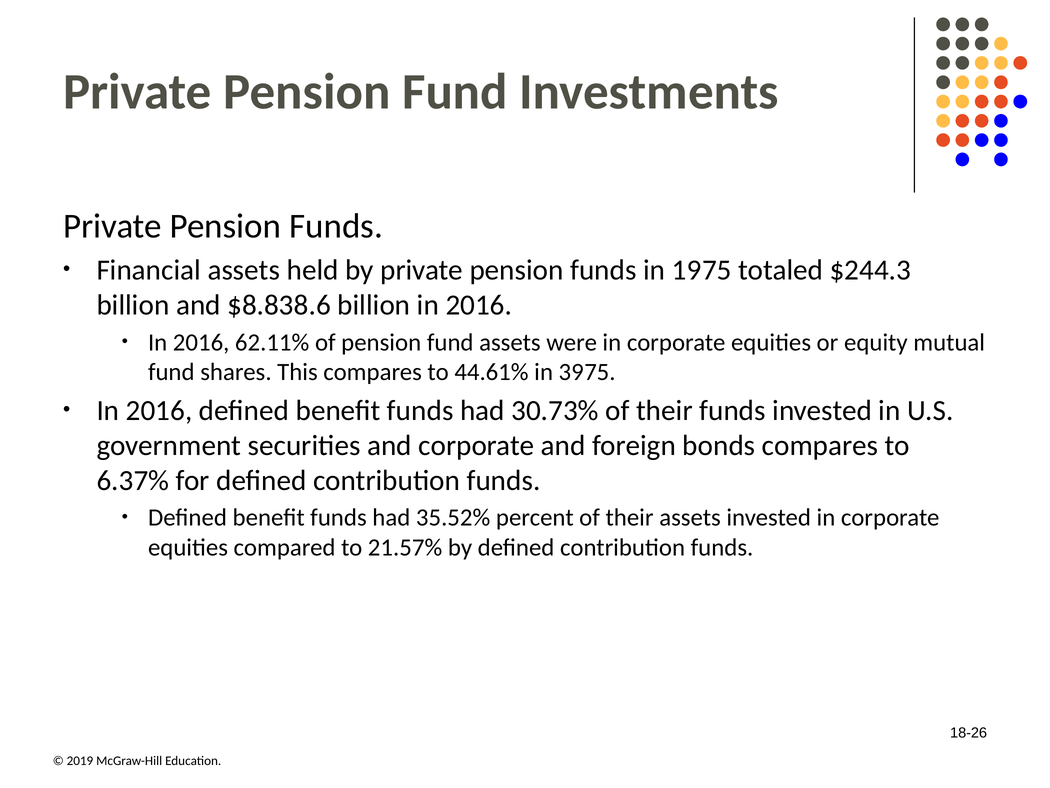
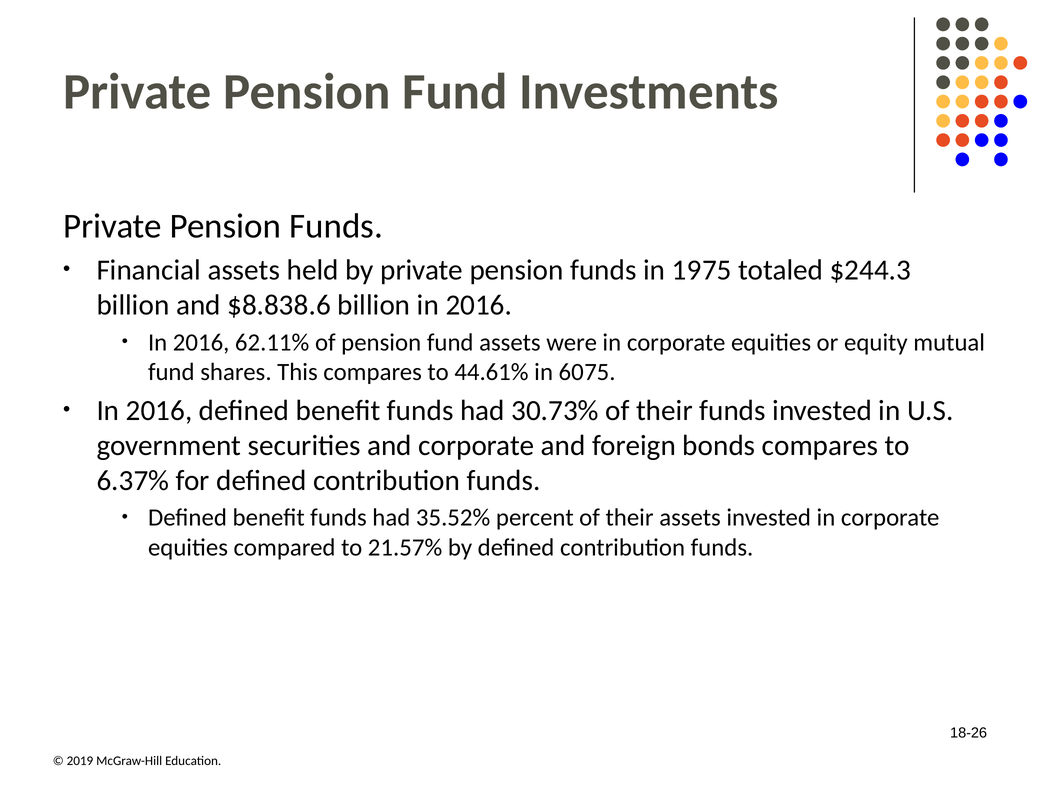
39: 39 -> 60 (571, 372)
